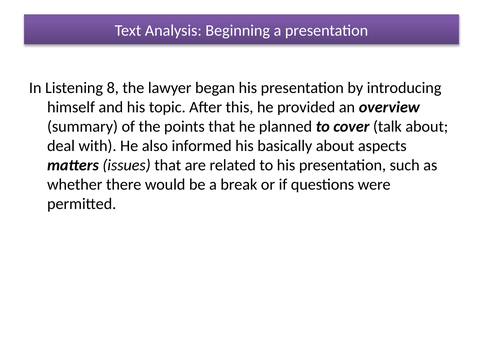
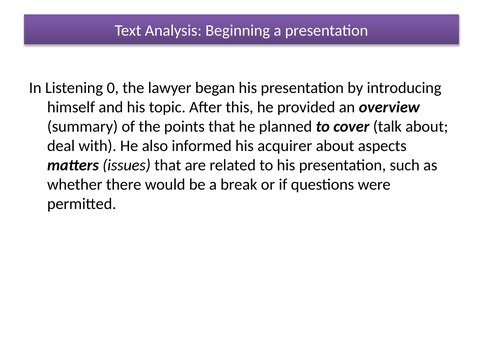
8: 8 -> 0 (113, 88)
basically: basically -> acquirer (285, 146)
